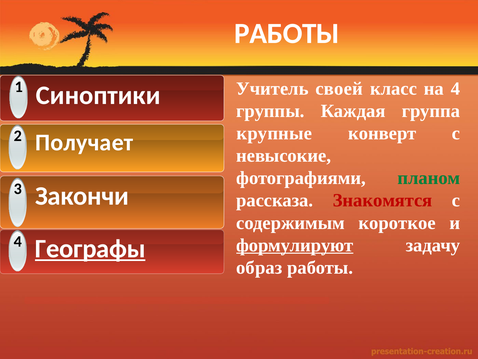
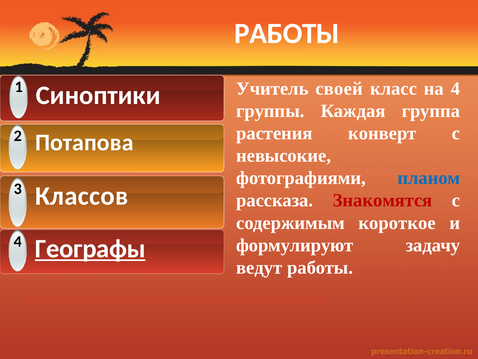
крупные: крупные -> растения (274, 133)
Получает: Получает -> Потапова (84, 142)
планом colour: green -> blue (429, 178)
Закончи: Закончи -> Классов (82, 196)
формулируют underline: present -> none (295, 245)
образ: образ -> ведут (259, 267)
